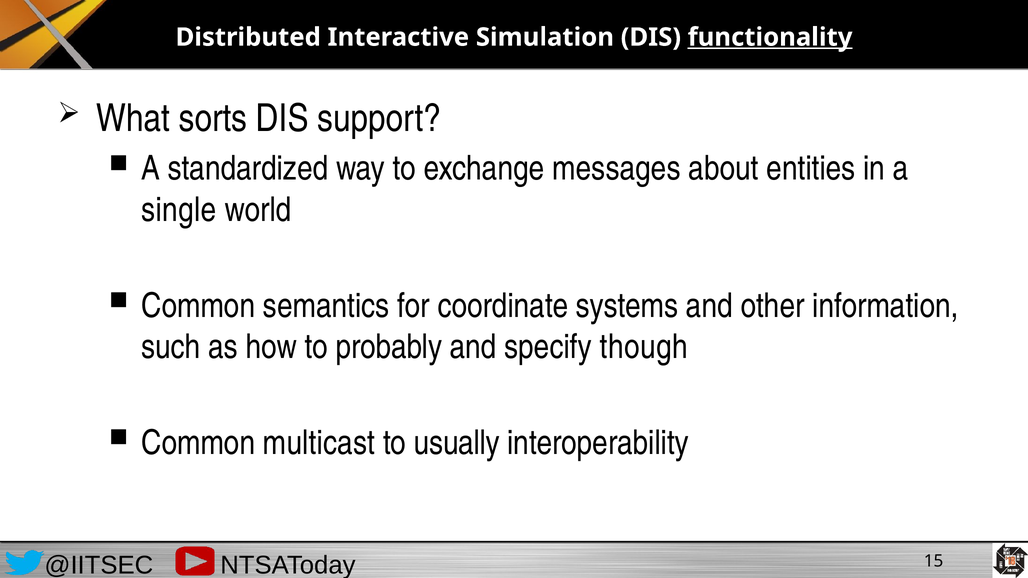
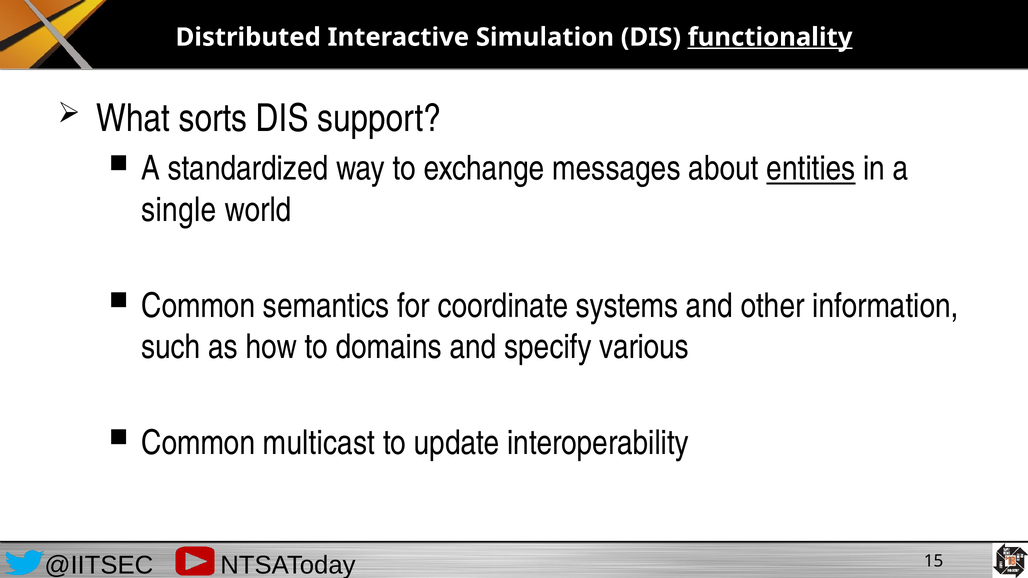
entities underline: none -> present (811, 169)
probably: probably -> domains (389, 347)
though: though -> various (644, 347)
usually: usually -> update (457, 443)
